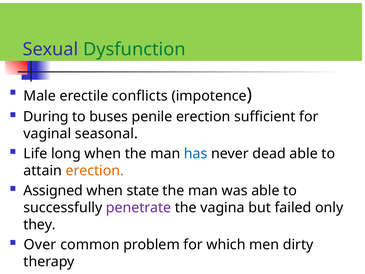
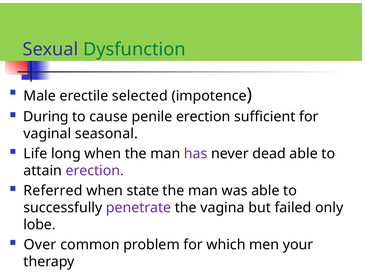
conflicts: conflicts -> selected (140, 96)
buses: buses -> cause (109, 117)
has colour: blue -> purple (196, 154)
erection colour: orange -> purple (95, 171)
Assigned: Assigned -> Referred (53, 190)
they: they -> lobe (40, 225)
dirty: dirty -> your (298, 244)
